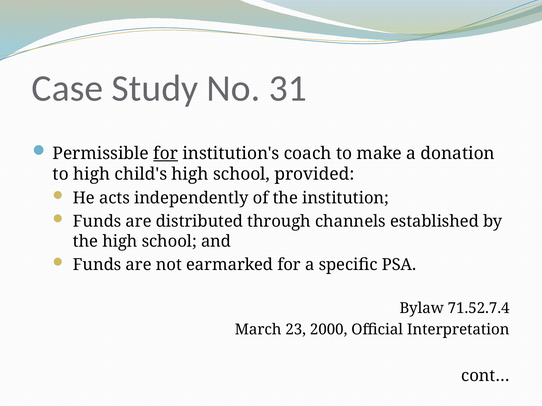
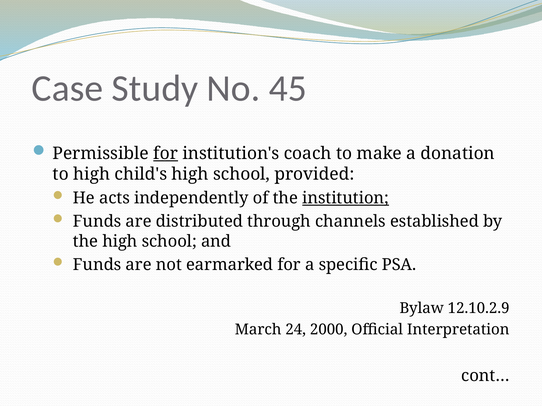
31: 31 -> 45 (288, 88)
institution underline: none -> present (346, 198)
71.52.7.4: 71.52.7.4 -> 12.10.2.9 (479, 309)
23: 23 -> 24 (296, 330)
